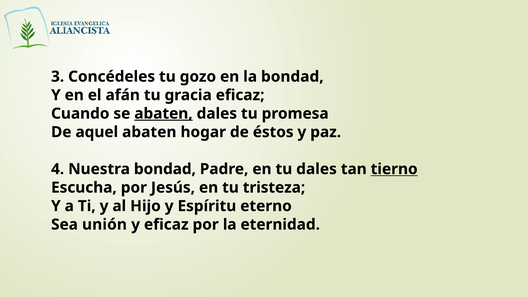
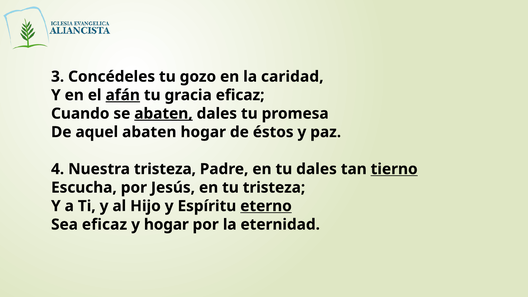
la bondad: bondad -> caridad (292, 77)
afán underline: none -> present (123, 95)
Nuestra bondad: bondad -> tristeza (165, 169)
eterno underline: none -> present (266, 206)
Sea unión: unión -> eficaz (104, 225)
y eficaz: eficaz -> hogar (166, 225)
